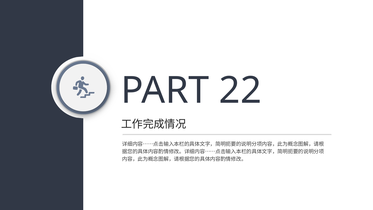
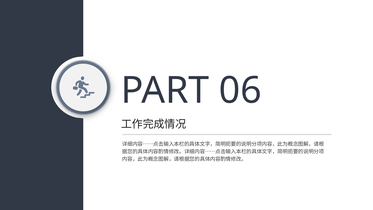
22: 22 -> 06 (240, 90)
